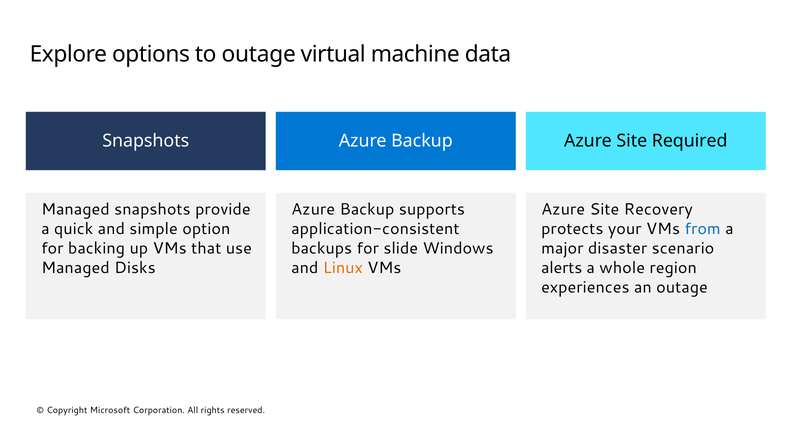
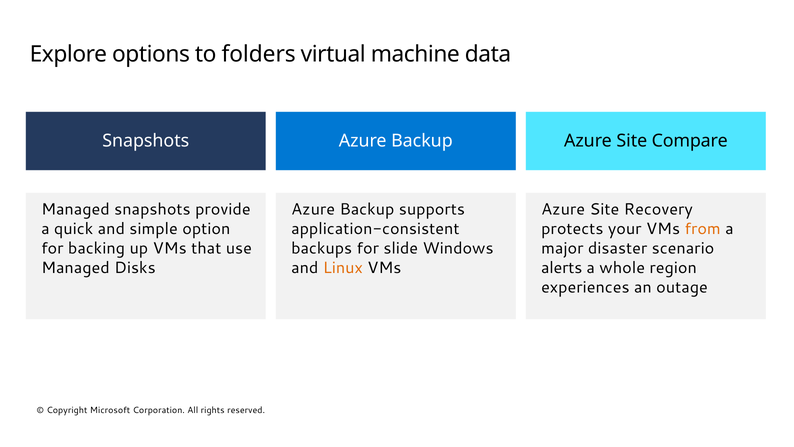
to outage: outage -> folders (259, 54)
Required: Required -> Compare (690, 141)
from colour: blue -> orange (703, 229)
